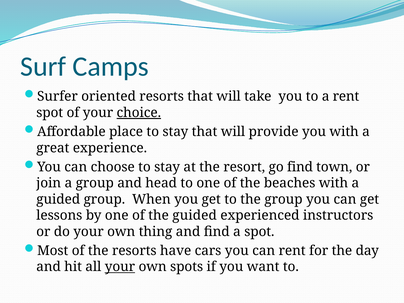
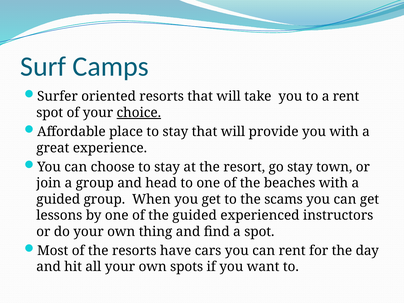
go find: find -> stay (300, 167)
the group: group -> scams (284, 199)
your underline: present -> none (120, 267)
